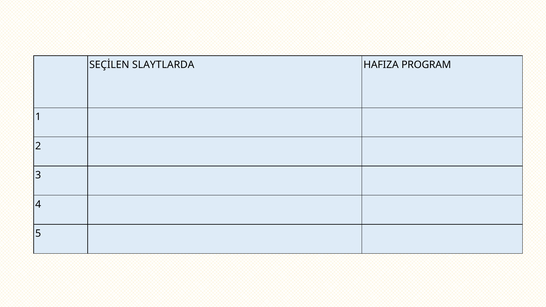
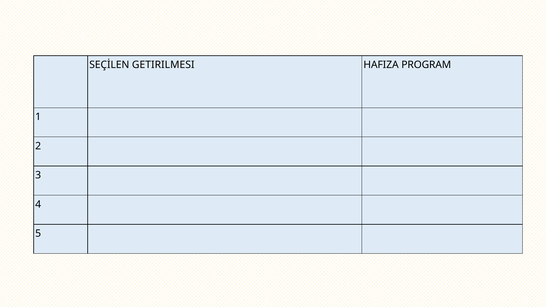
SLAYTLARDA: SLAYTLARDA -> GETIRILMESI (163, 65)
